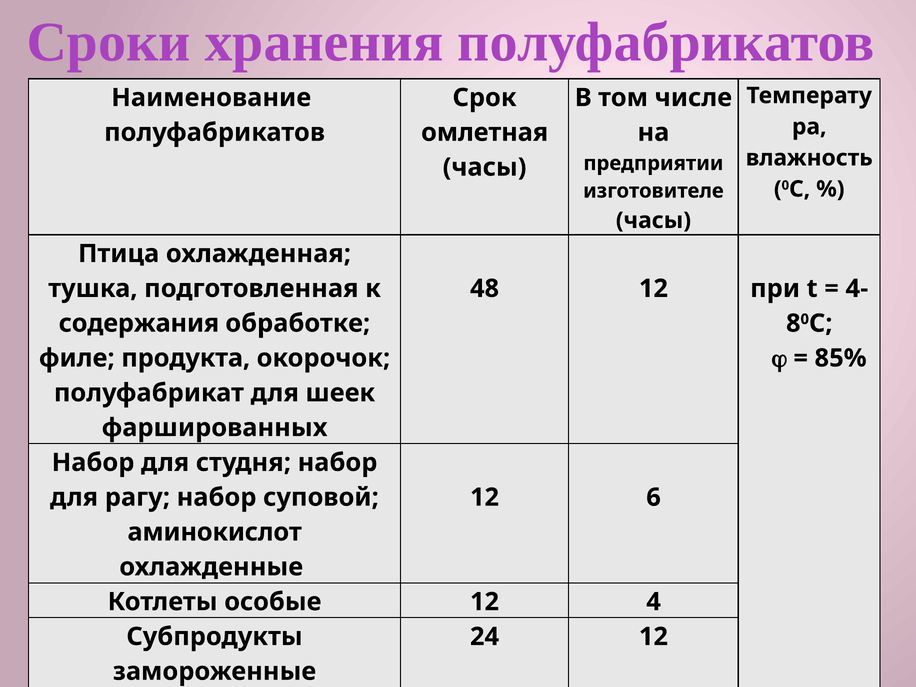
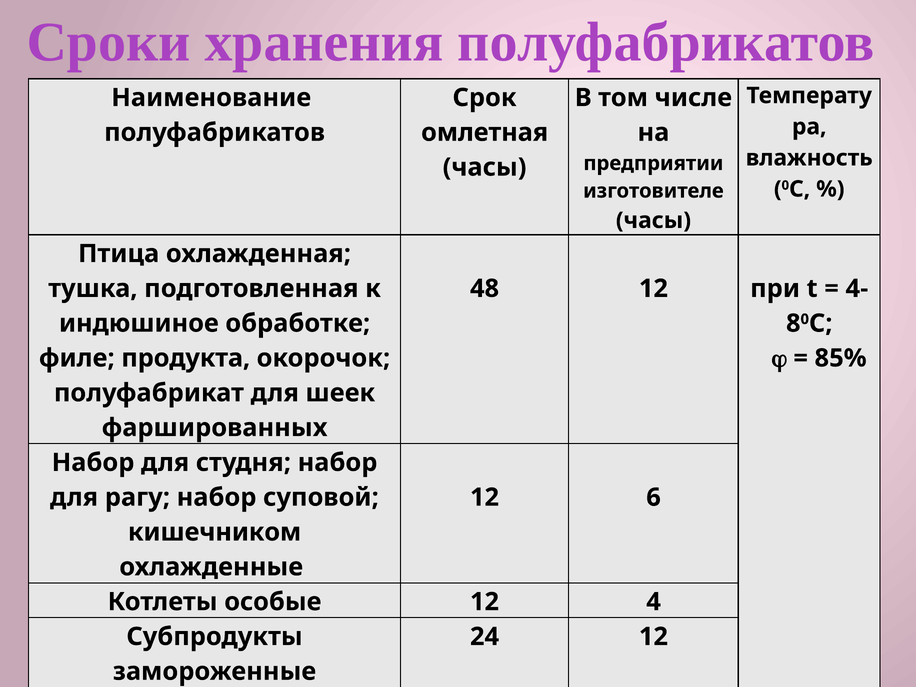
содержания: содержания -> индюшиное (139, 323)
аминокислот: аминокислот -> кишечником (215, 532)
